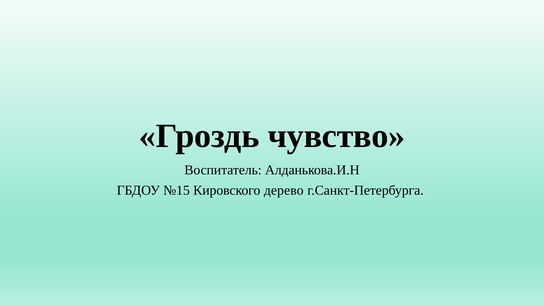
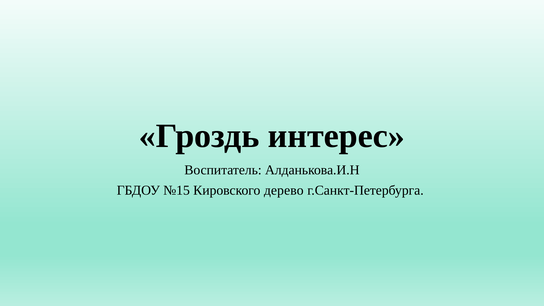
чувство: чувство -> интерес (336, 136)
